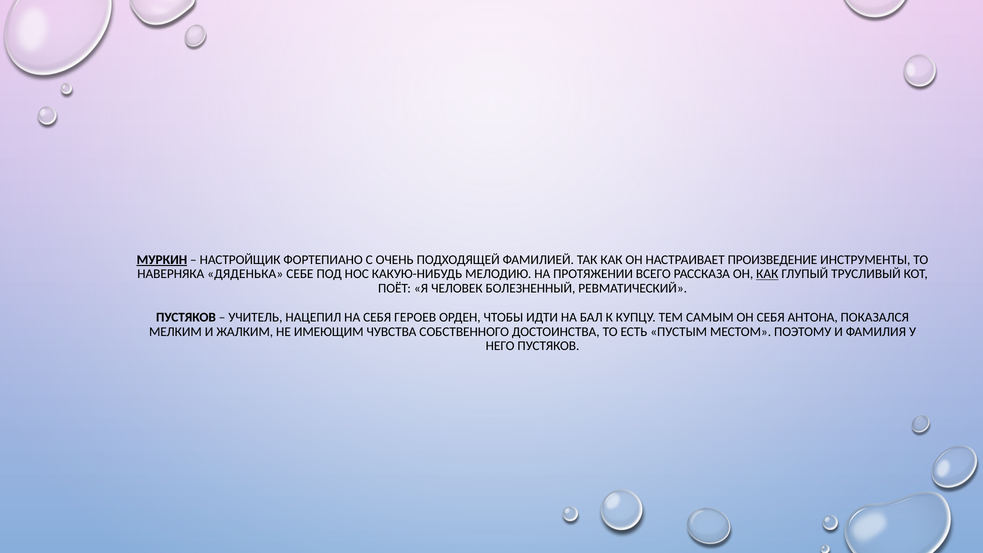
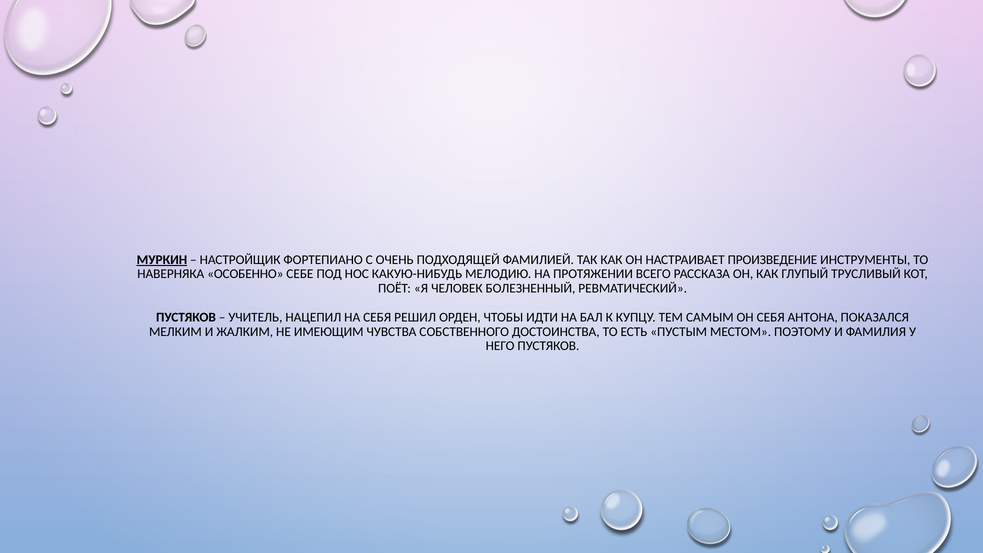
ДЯДЕНЬКА: ДЯДЕНЬКА -> ОСОБЕННО (245, 274)
КАК underline: present -> none (767, 274)
ГЕРОЕВ: ГЕРОЕВ -> РЕШИЛ (415, 317)
